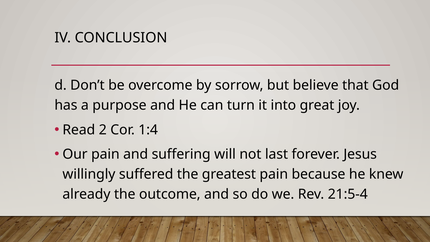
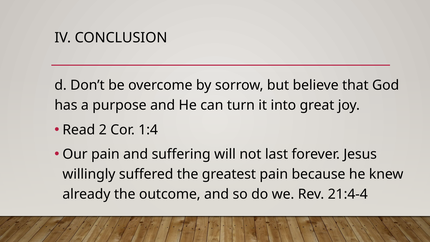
21:5-4: 21:5-4 -> 21:4-4 (348, 194)
